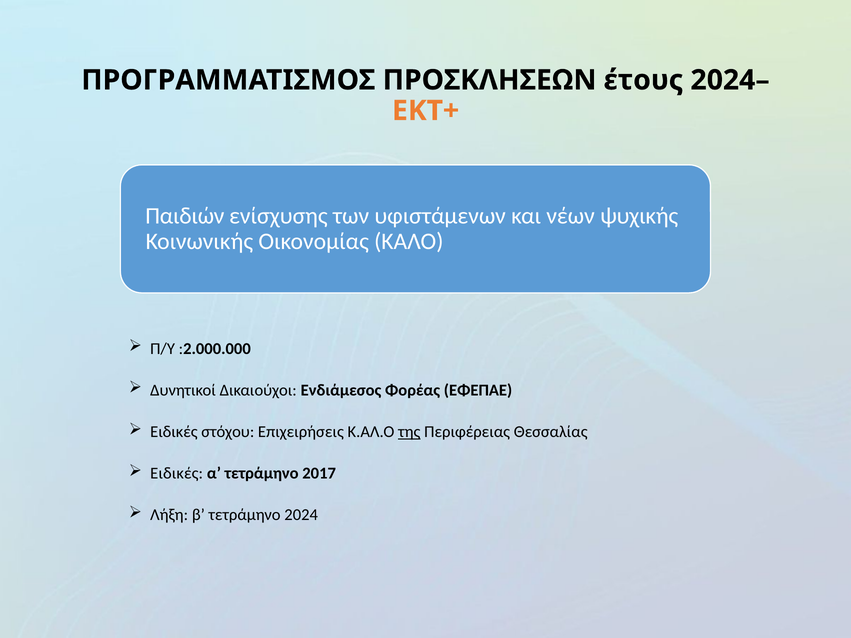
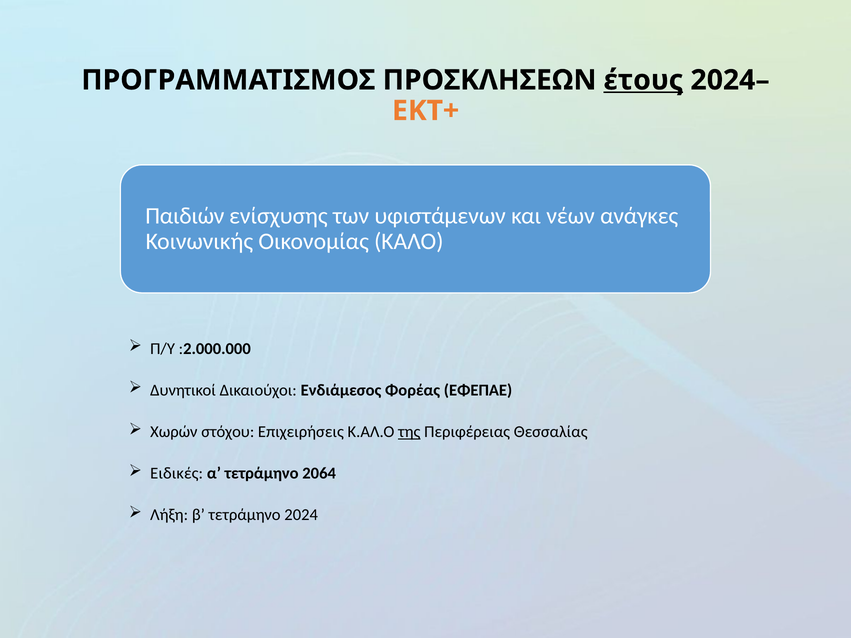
έτους underline: none -> present (643, 80)
ψυχικής: ψυχικής -> ανάγκες (639, 216)
Ειδικές: Ειδικές -> Χωρών (174, 432)
2017: 2017 -> 2064 (319, 474)
